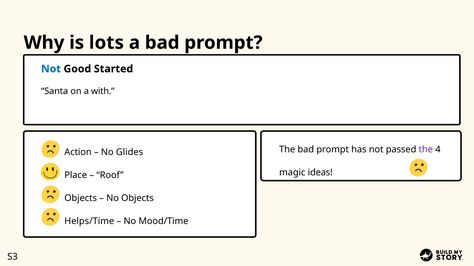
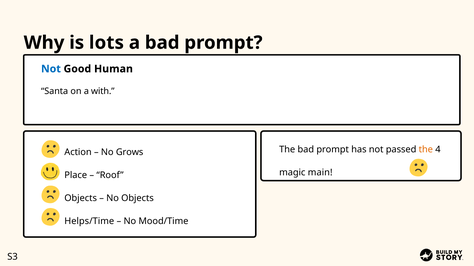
Started: Started -> Human (113, 69)
the colour: purple -> orange (426, 150)
Glides: Glides -> Grows (130, 153)
ideas: ideas -> main (320, 173)
